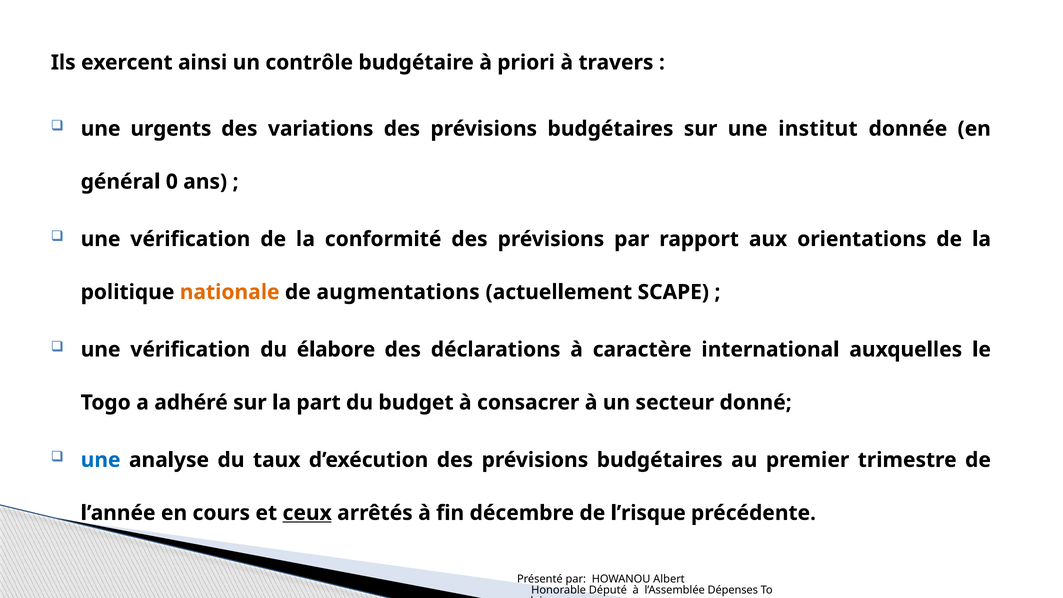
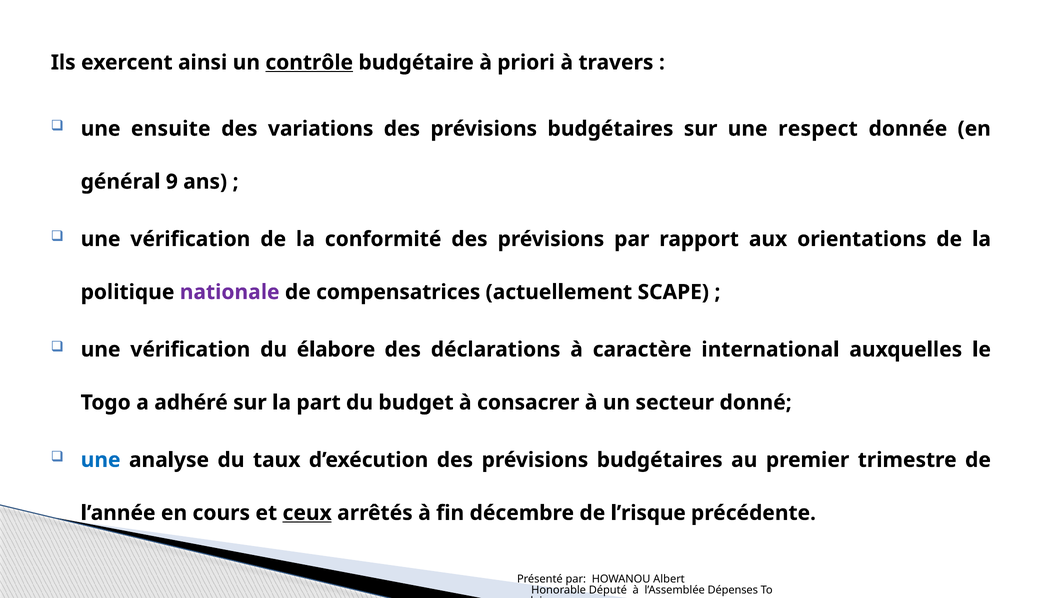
contrôle underline: none -> present (309, 62)
urgents: urgents -> ensuite (171, 129)
institut: institut -> respect (818, 129)
0: 0 -> 9 (172, 182)
nationale colour: orange -> purple (230, 292)
augmentations: augmentations -> compensatrices (398, 292)
